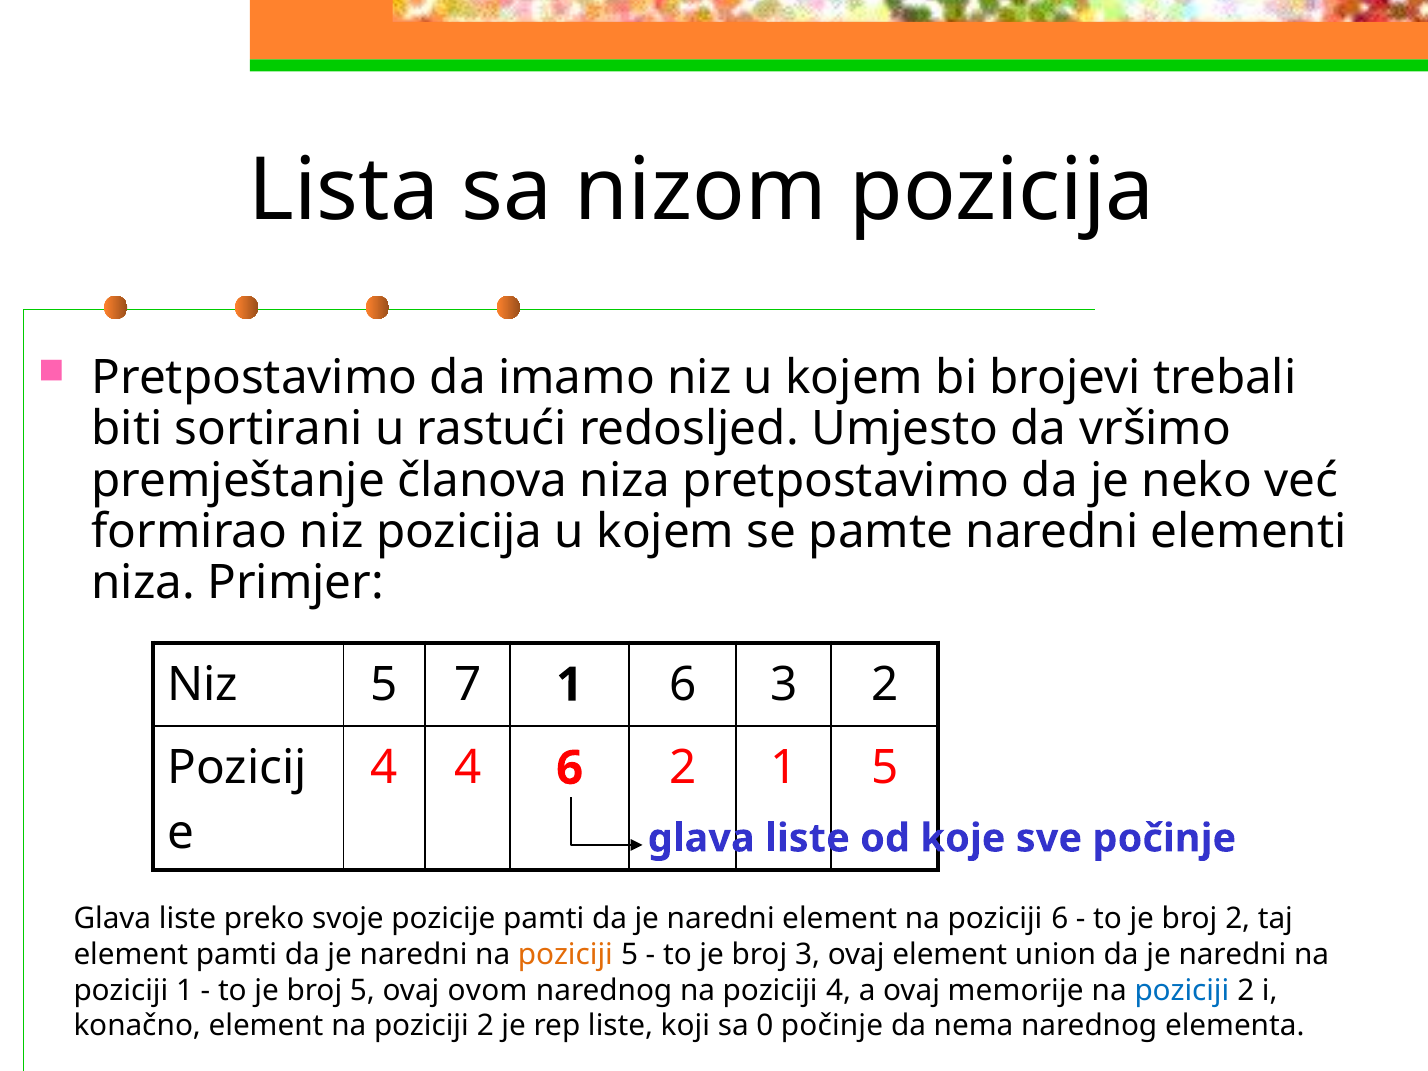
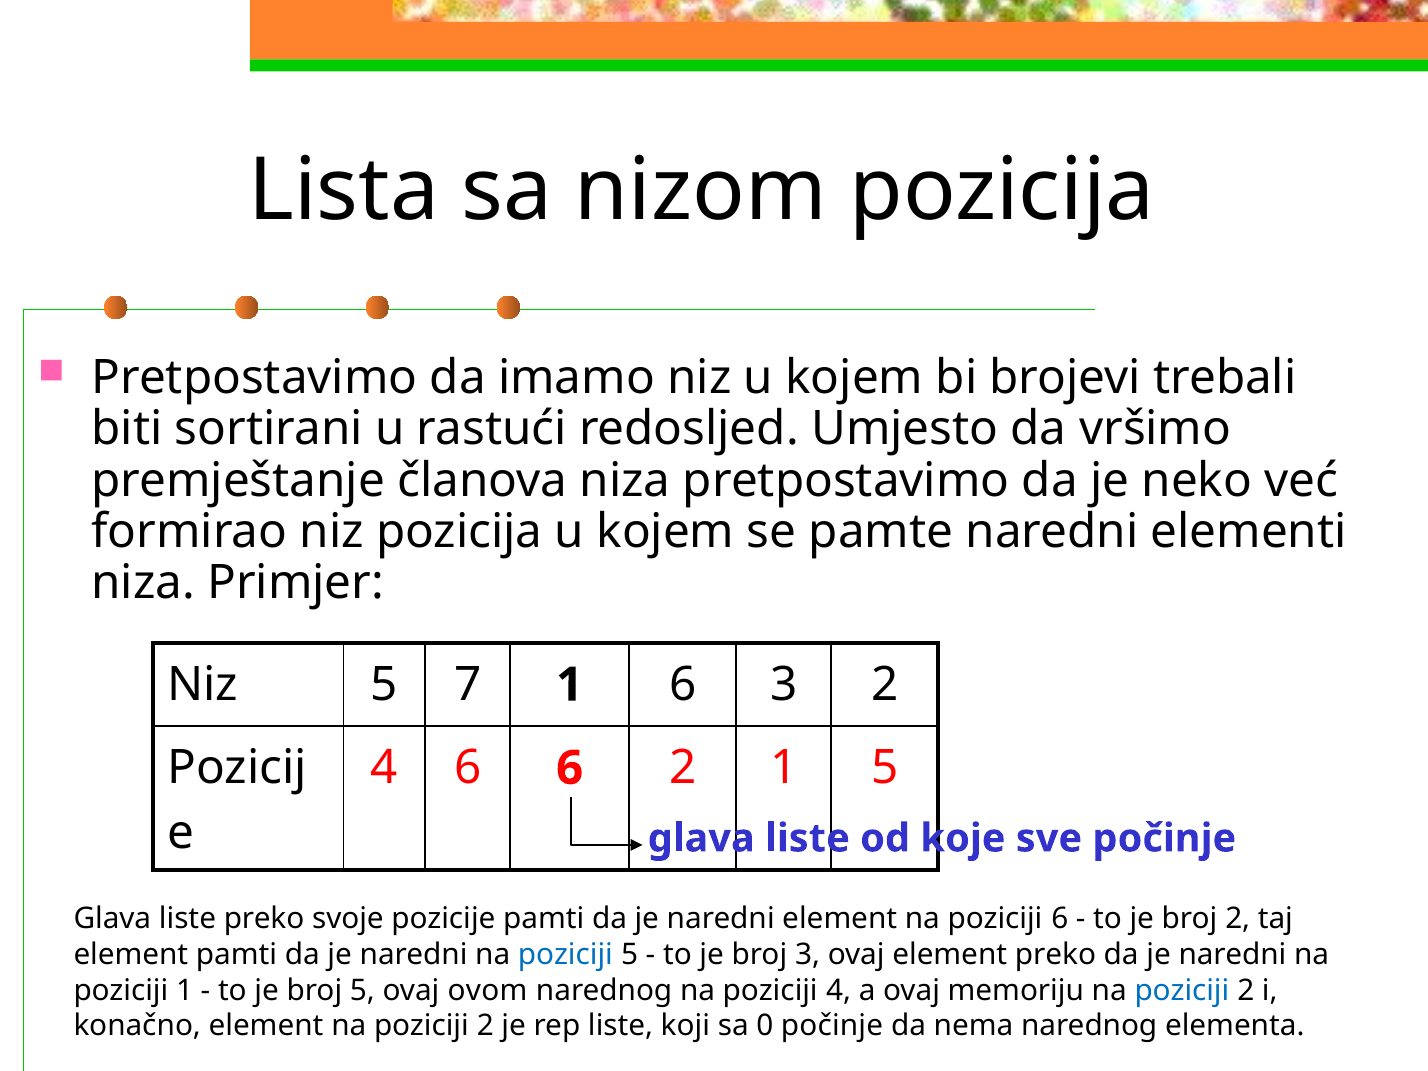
4 4: 4 -> 6 (468, 768)
poziciji colour: orange -> blue (565, 955)
element union: union -> preko (1056, 955)
memorije: memorije -> memoriju (1016, 990)
